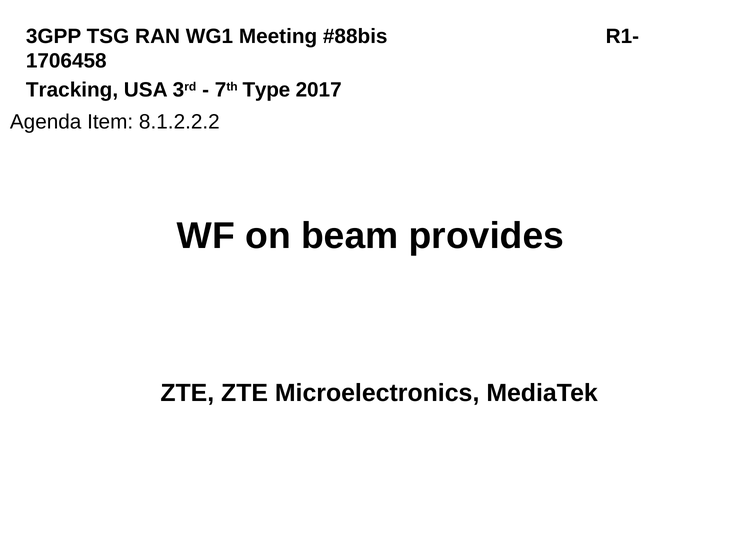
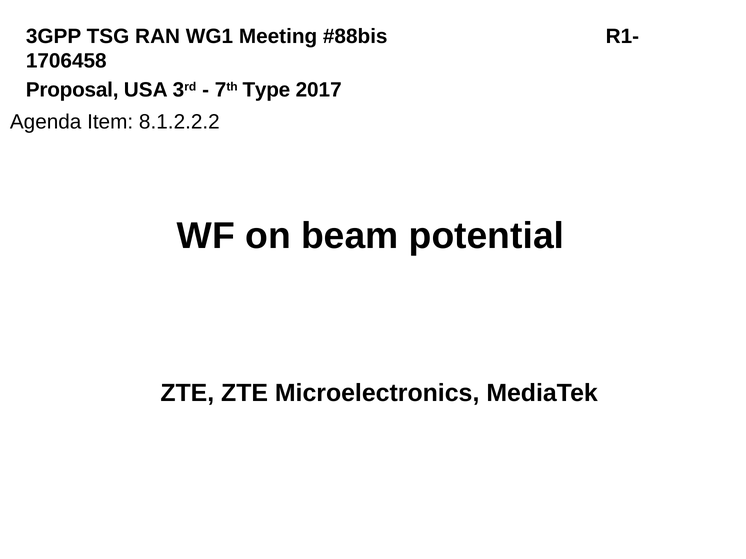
Tracking: Tracking -> Proposal (72, 90)
provides: provides -> potential (486, 236)
